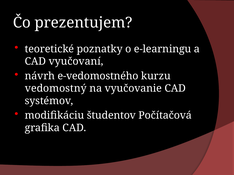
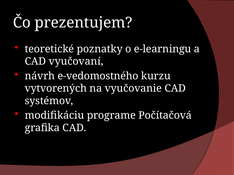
vedomostný: vedomostný -> vytvorených (56, 89)
študentov: študentov -> programe (111, 116)
